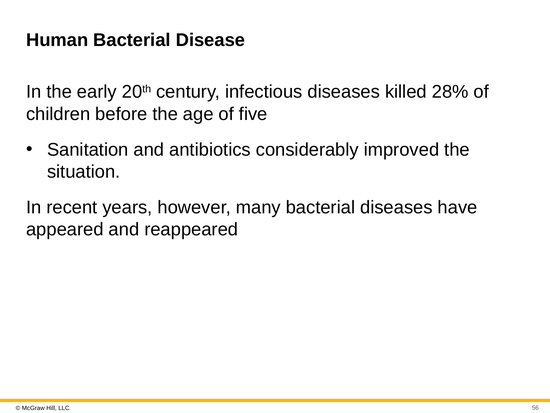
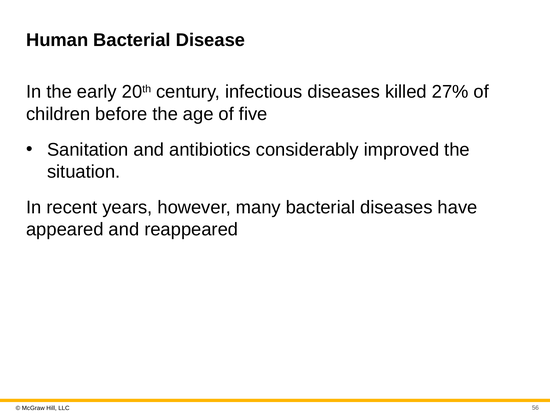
28%: 28% -> 27% (450, 92)
